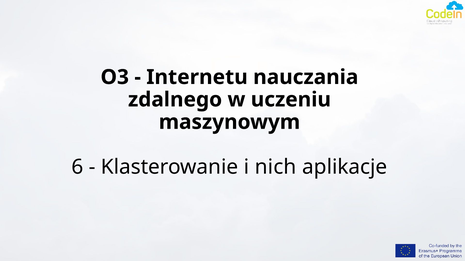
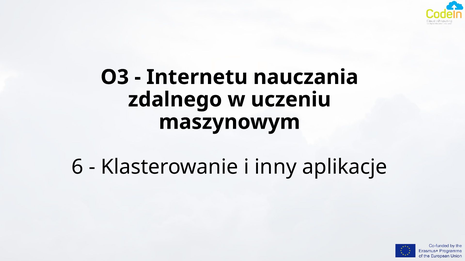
nich: nich -> inny (276, 167)
